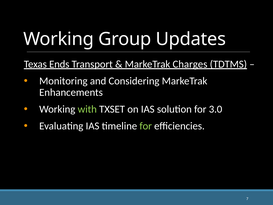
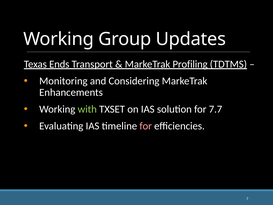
Charges: Charges -> Profiling (190, 64)
3.0: 3.0 -> 7.7 (216, 109)
for colour: light green -> pink (146, 126)
